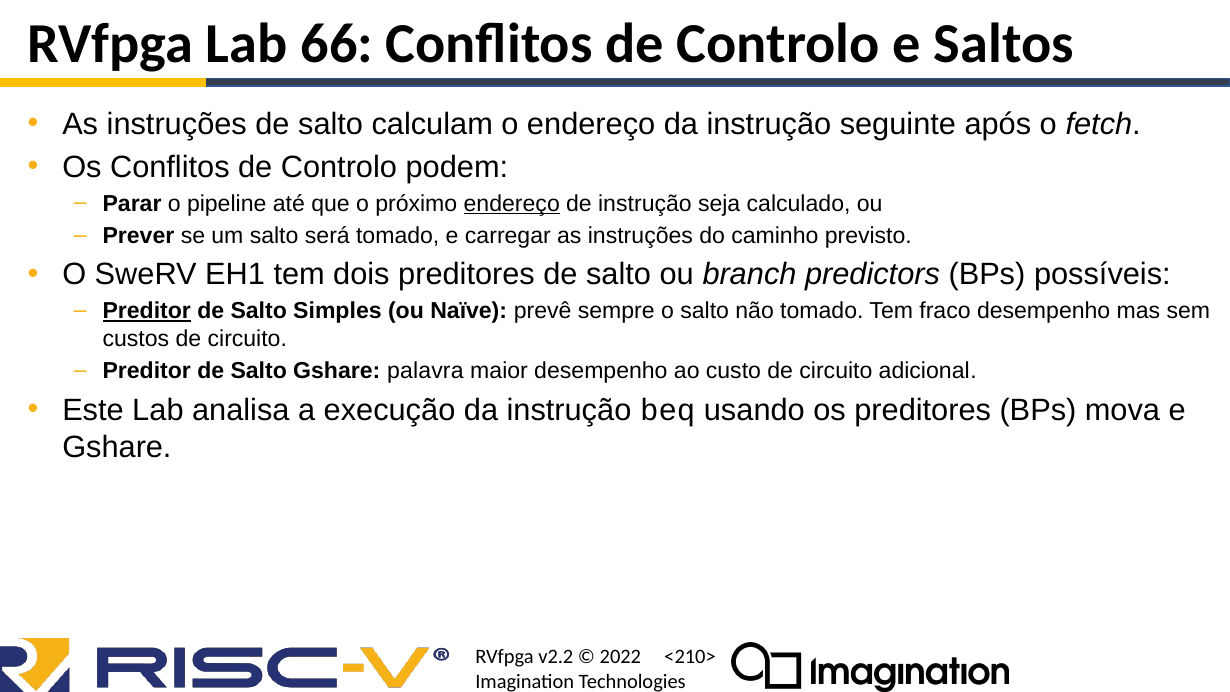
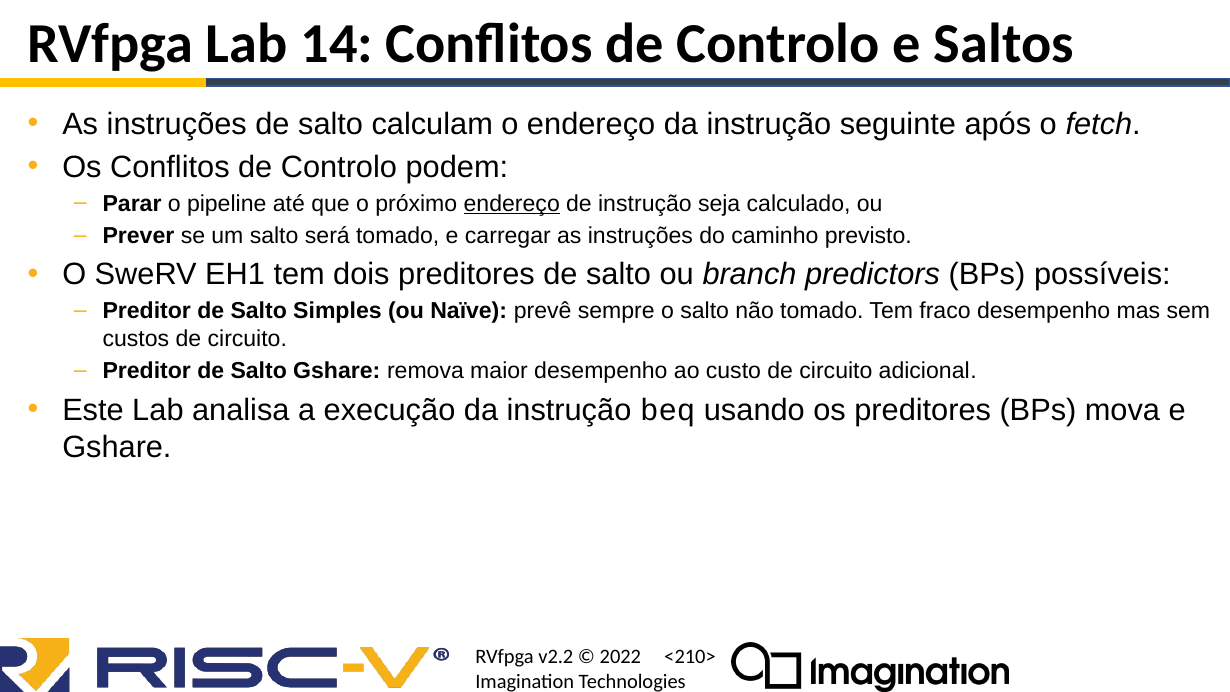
66: 66 -> 14 (337, 44)
Preditor underline: present -> none (147, 311)
palavra: palavra -> remova (425, 371)
